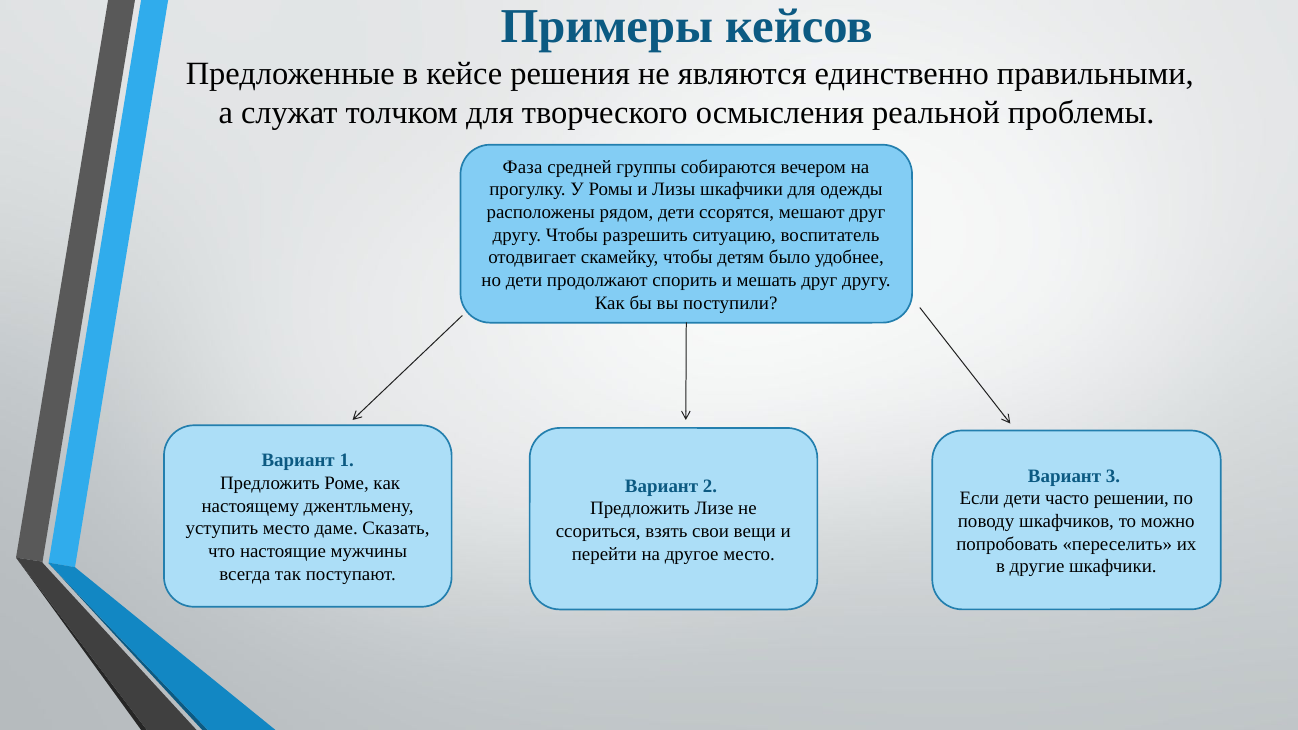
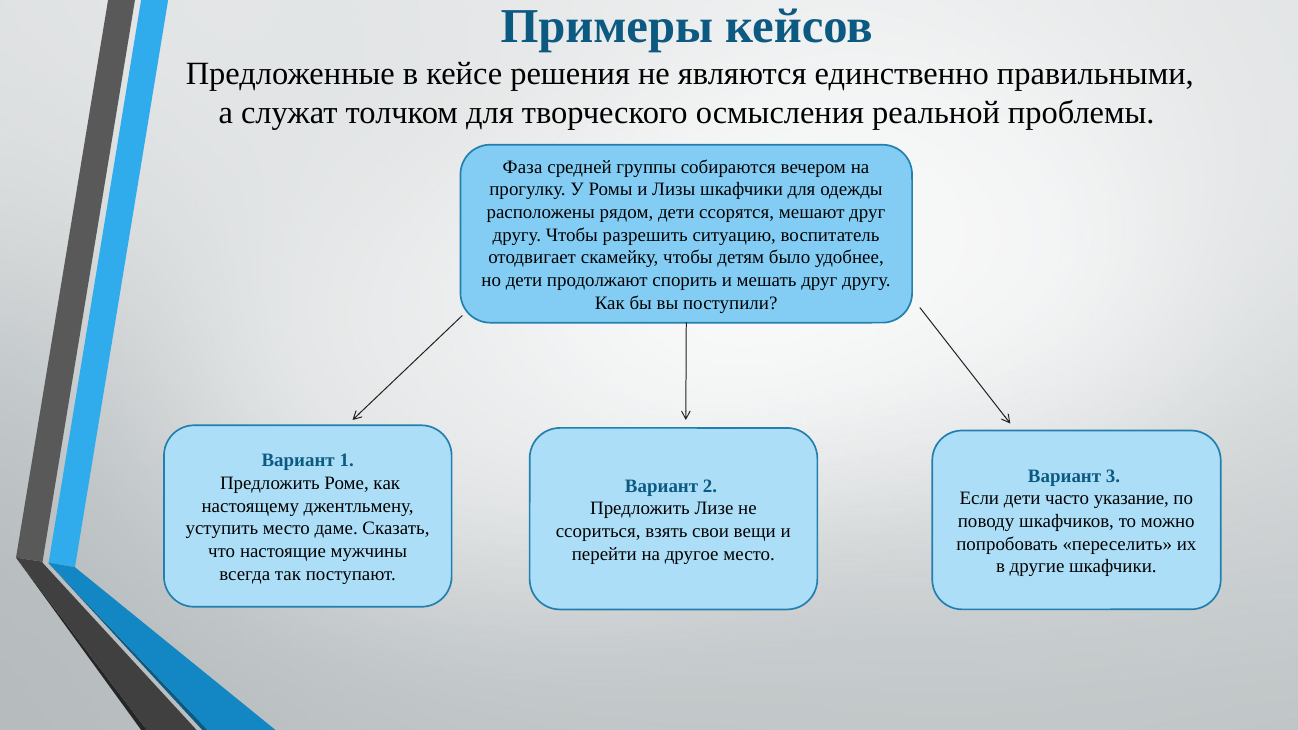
решении: решении -> указание (1131, 499)
